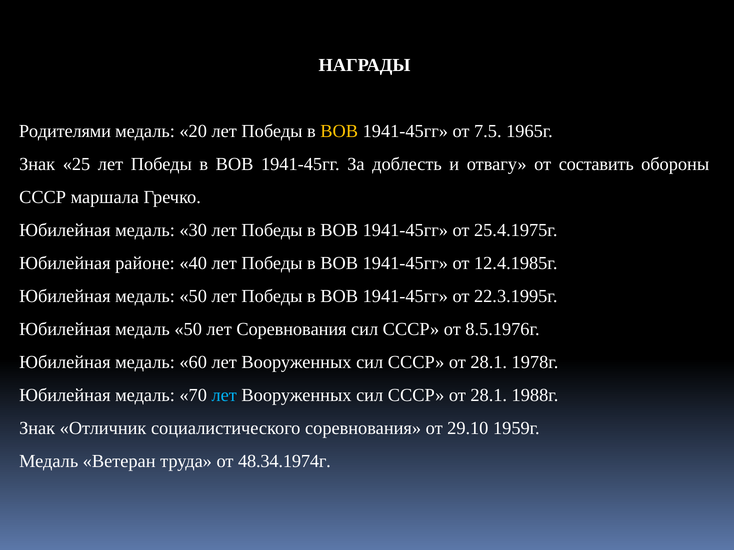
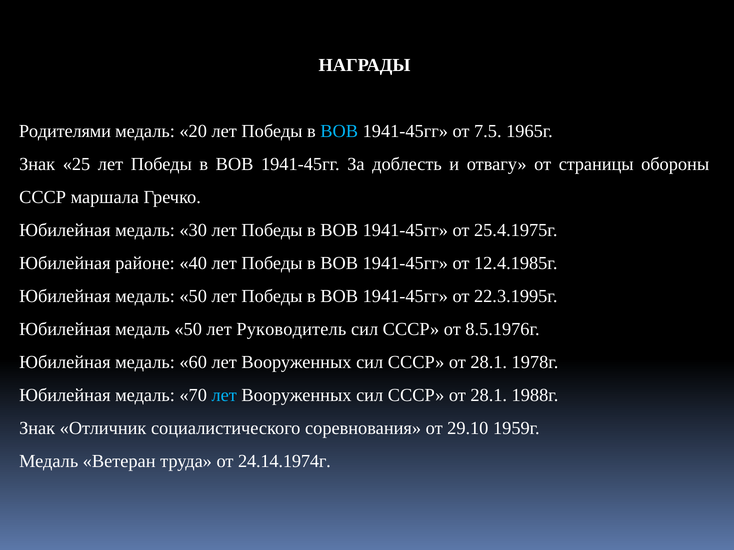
ВОВ colour: yellow -> light blue (339, 131)
составить: составить -> страницы (596, 164)
лет Соревнования: Соревнования -> Руководитель (291, 329)
48.34.1974г: 48.34.1974г -> 24.14.1974г (284, 462)
